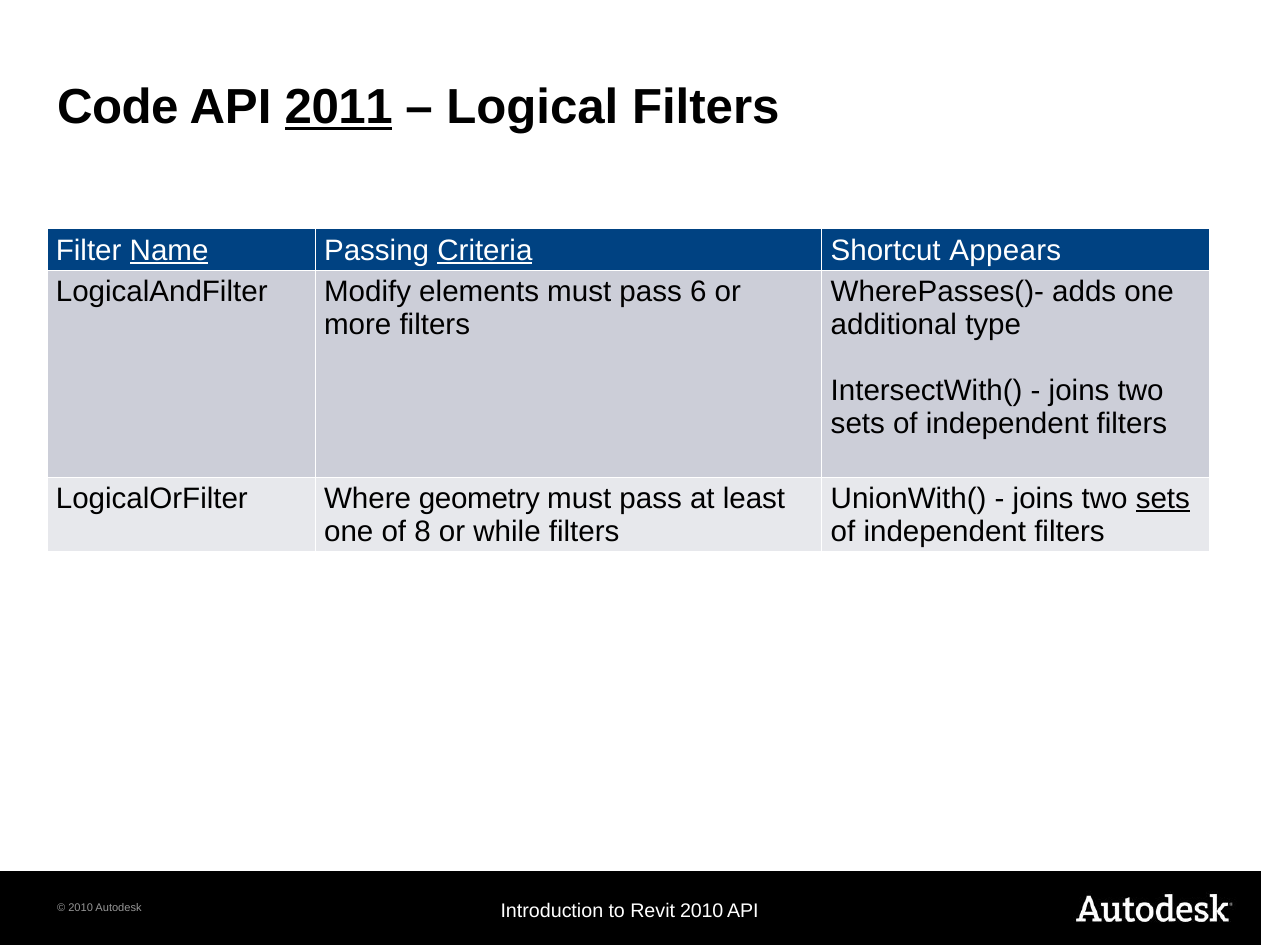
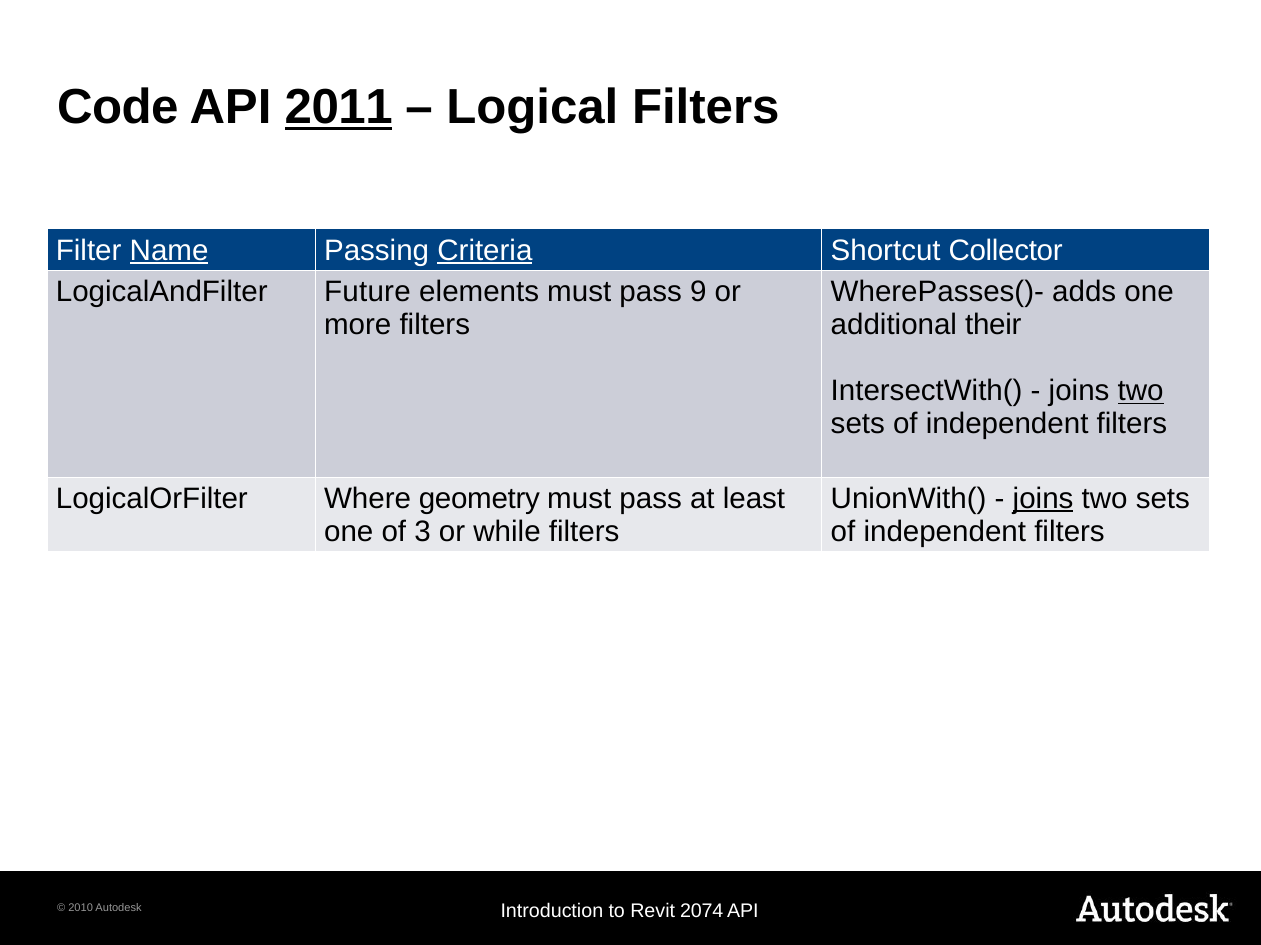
Appears: Appears -> Collector (1006, 250)
Modify: Modify -> Future (367, 292)
6: 6 -> 9 (698, 292)
type: type -> their (993, 325)
two underline: none -> present (1141, 391)
joins underline: none -> present (1043, 499)
sets underline: present -> none (1163, 499)
8: 8 -> 3 (423, 532)
Revit 2010: 2010 -> 2074 (702, 911)
